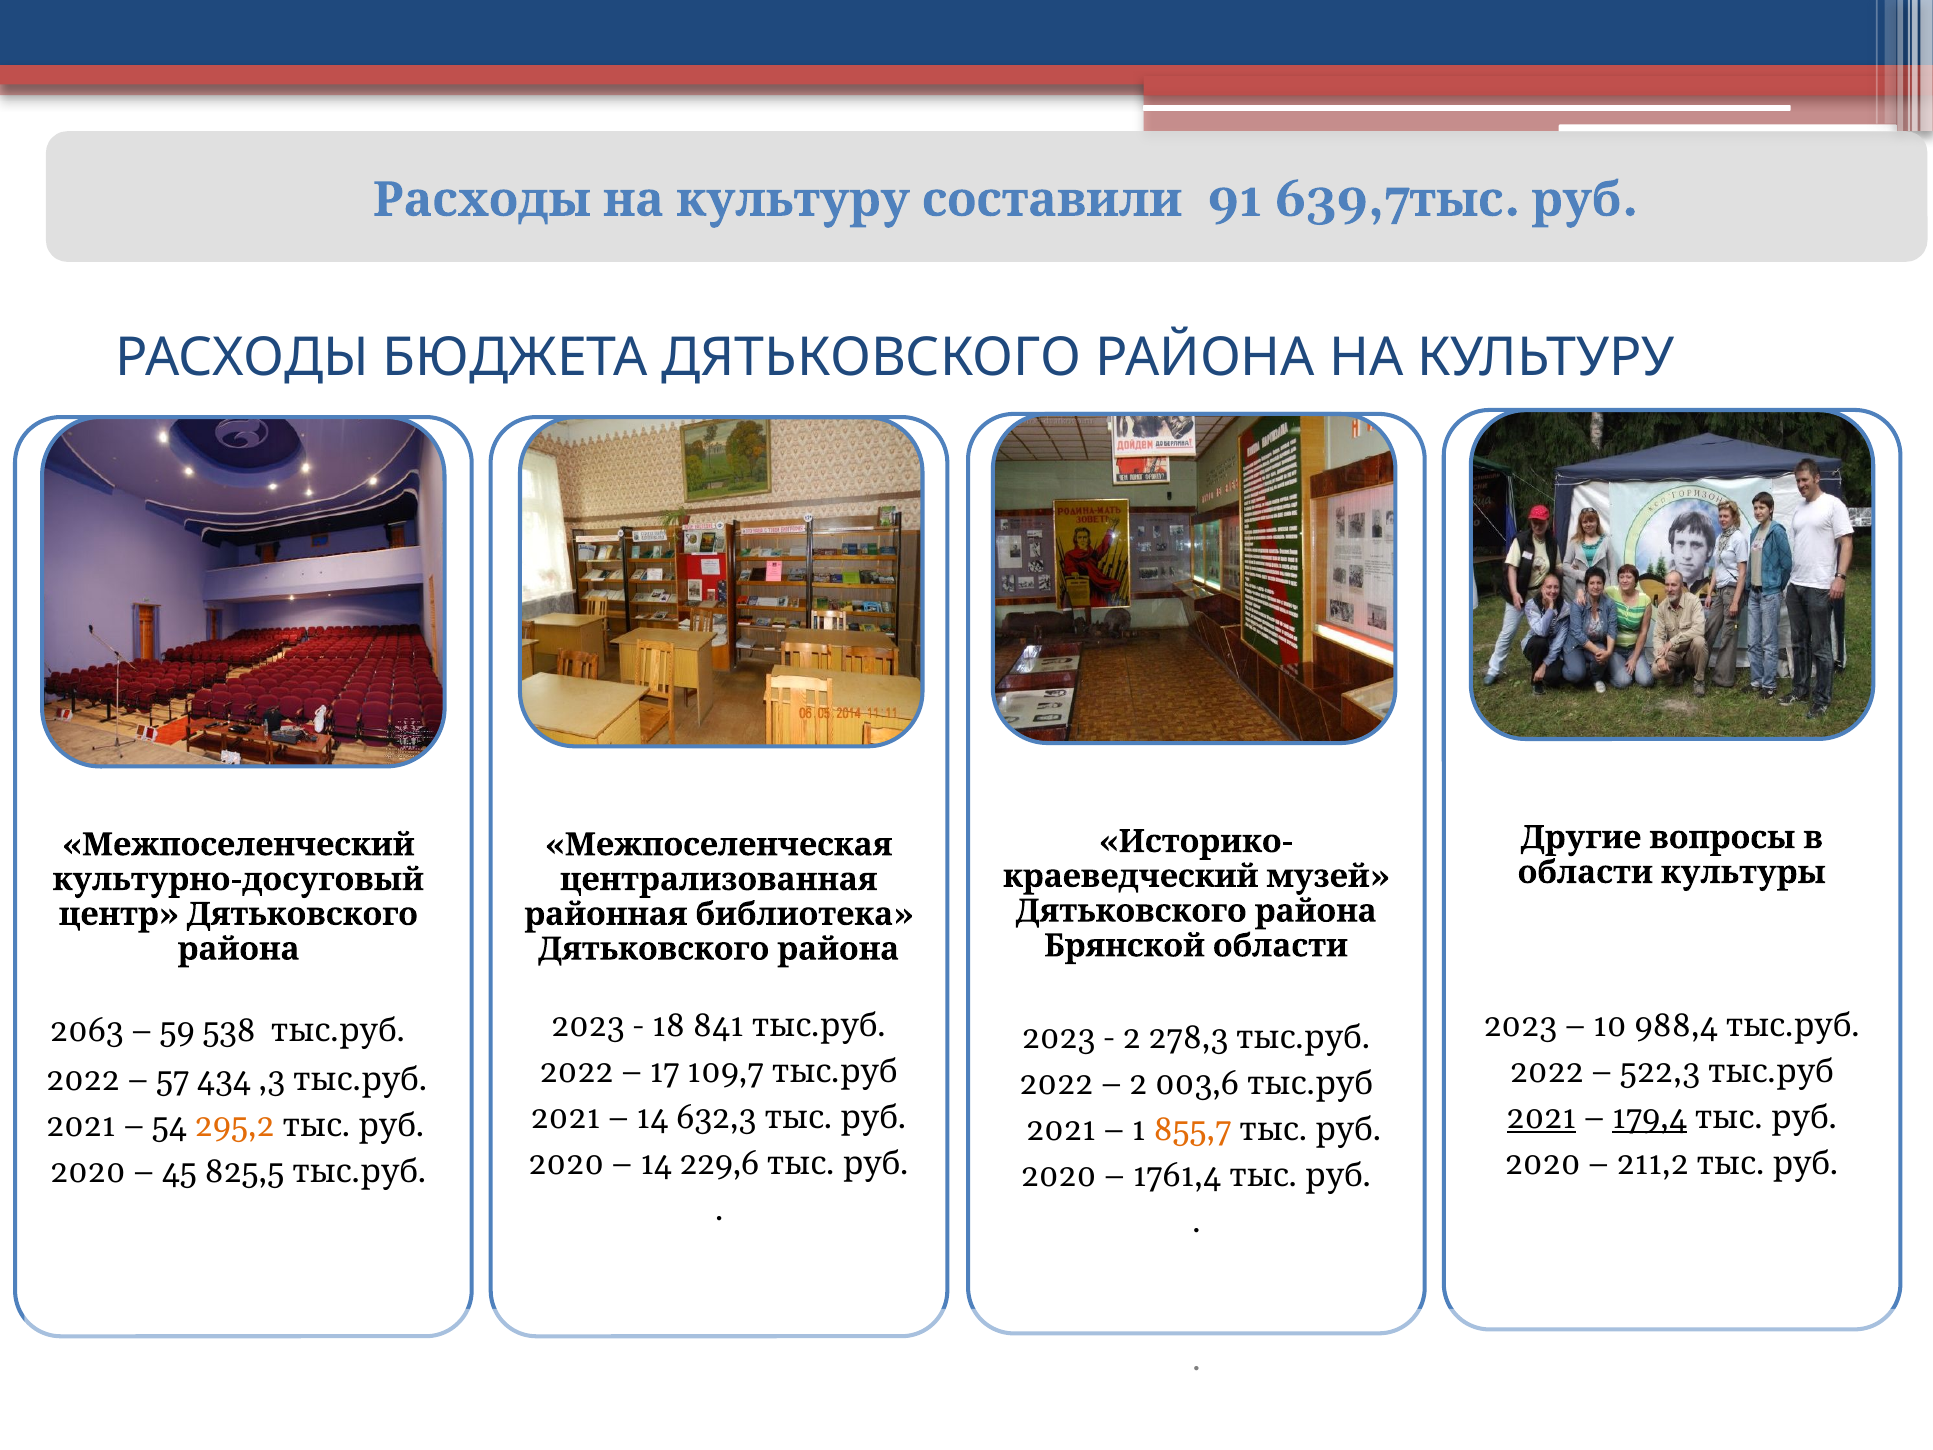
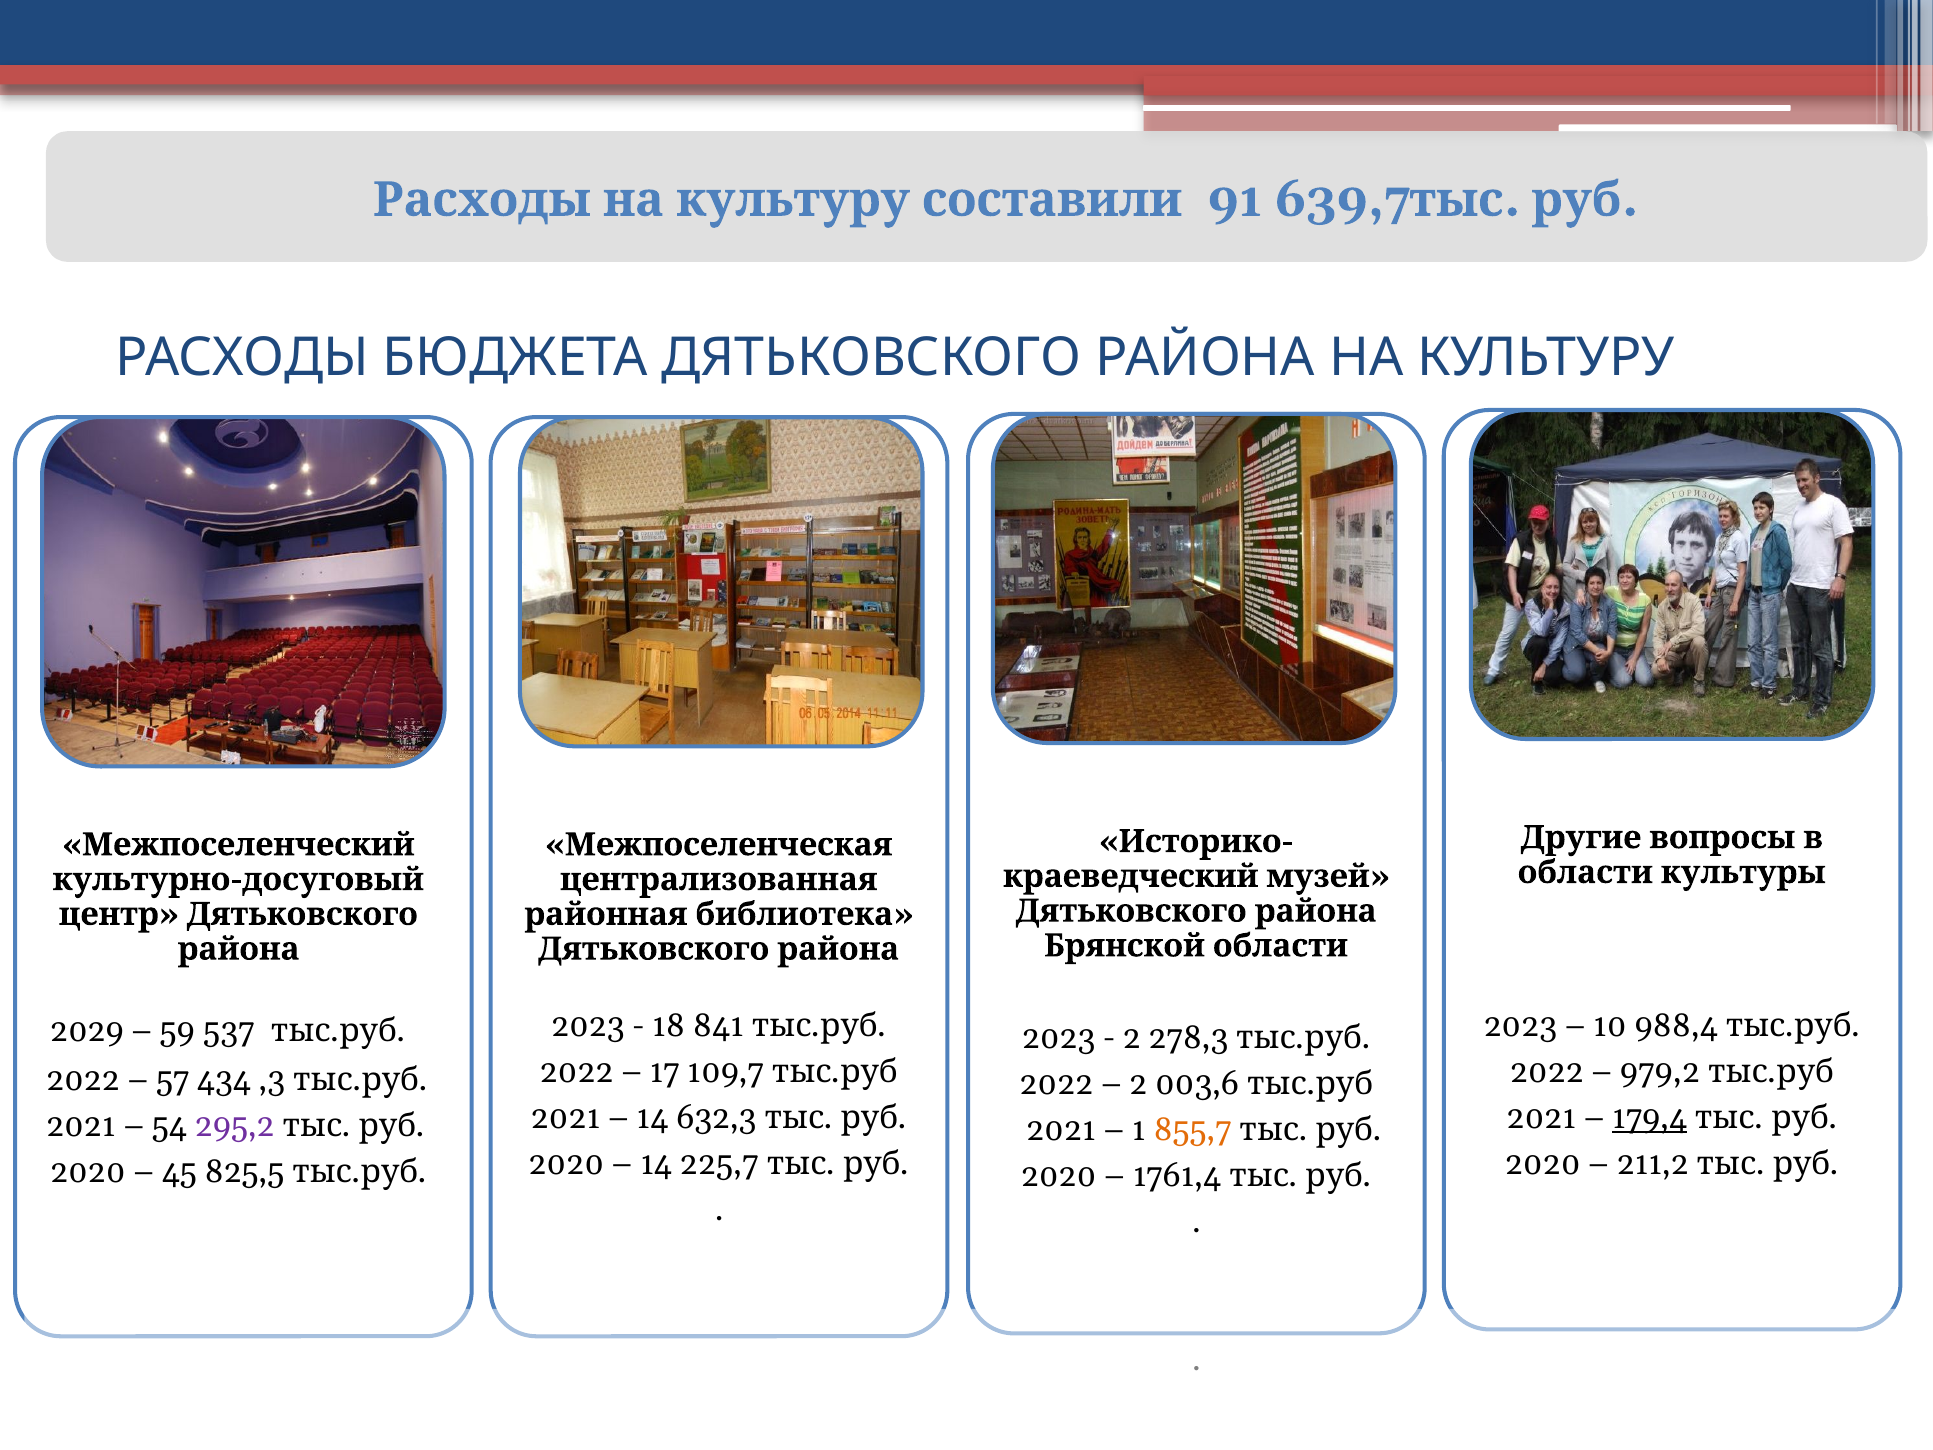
2063: 2063 -> 2029 (87, 1030)
538: 538 -> 537 (229, 1030)
522,3: 522,3 -> 979,2 (1660, 1072)
2021 underline: present -> none (1541, 1118)
295,2 colour: orange -> purple (235, 1125)
229,6: 229,6 -> 225,7 (719, 1164)
